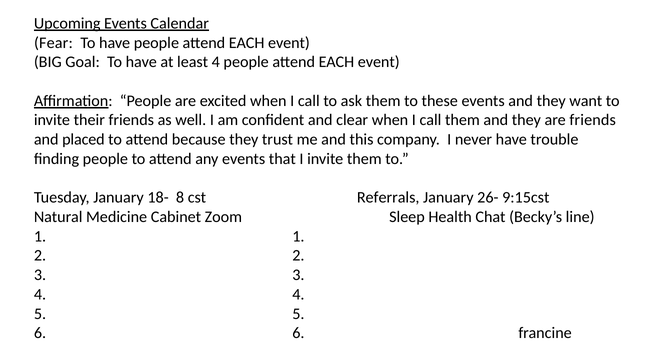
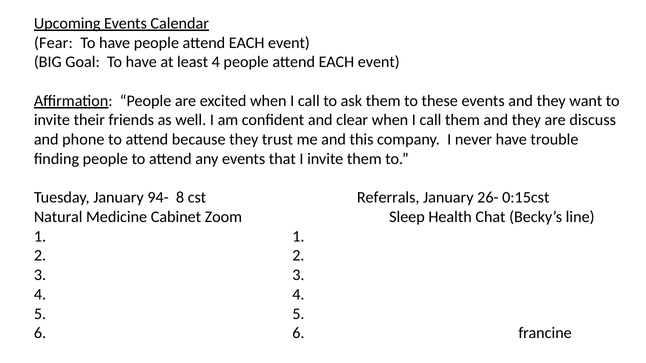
are friends: friends -> discuss (593, 120)
placed: placed -> phone (83, 140)
18-: 18- -> 94- (158, 198)
9:15cst: 9:15cst -> 0:15cst (526, 198)
